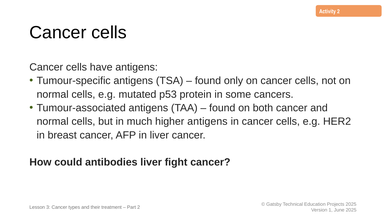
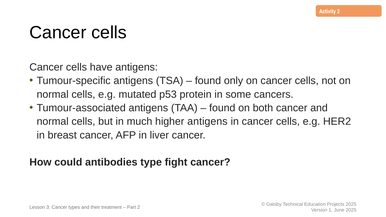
antibodies liver: liver -> type (151, 162)
